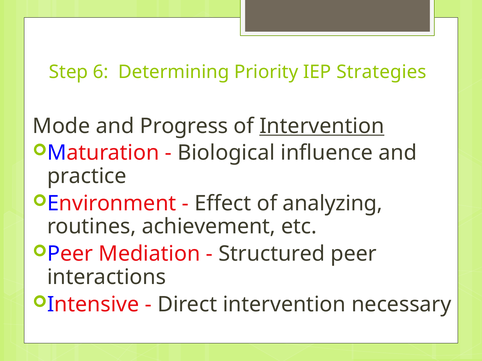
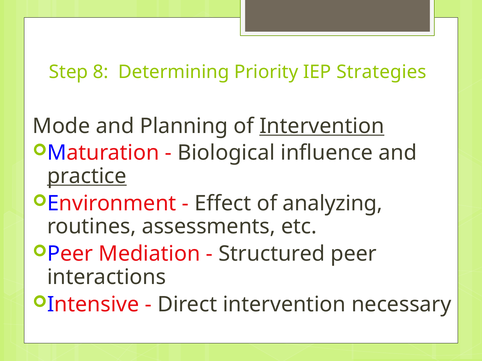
6: 6 -> 8 (101, 72)
Progress: Progress -> Planning (184, 126)
practice underline: none -> present (87, 176)
achievement: achievement -> assessments (209, 227)
